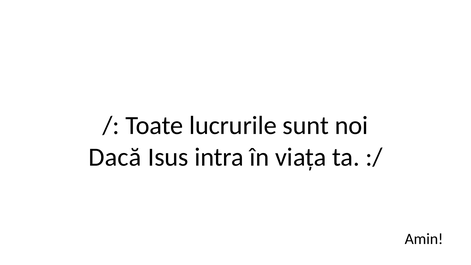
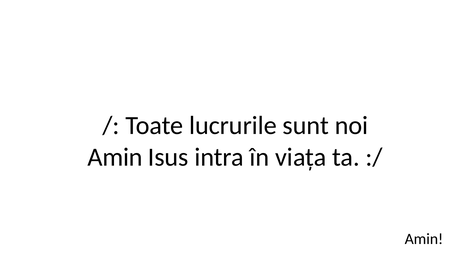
Dacă: Dacă -> Amin (115, 157)
